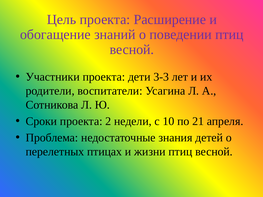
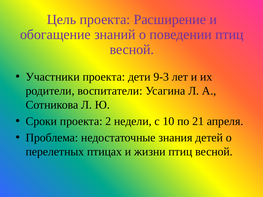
3-3: 3-3 -> 9-3 (161, 77)
